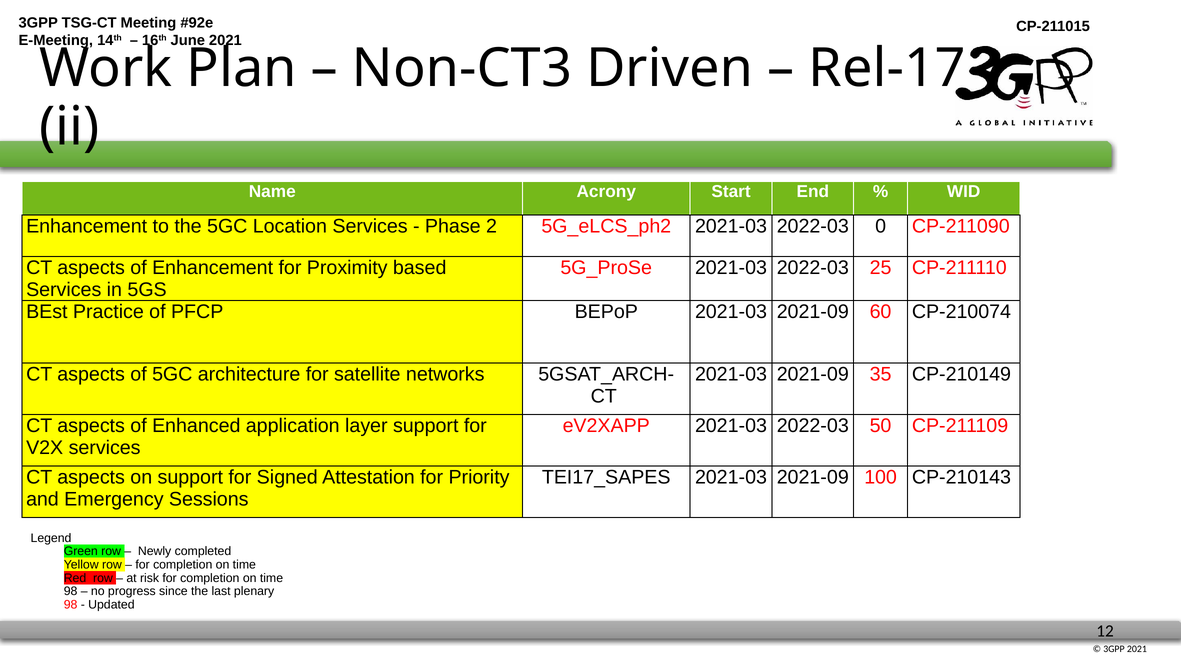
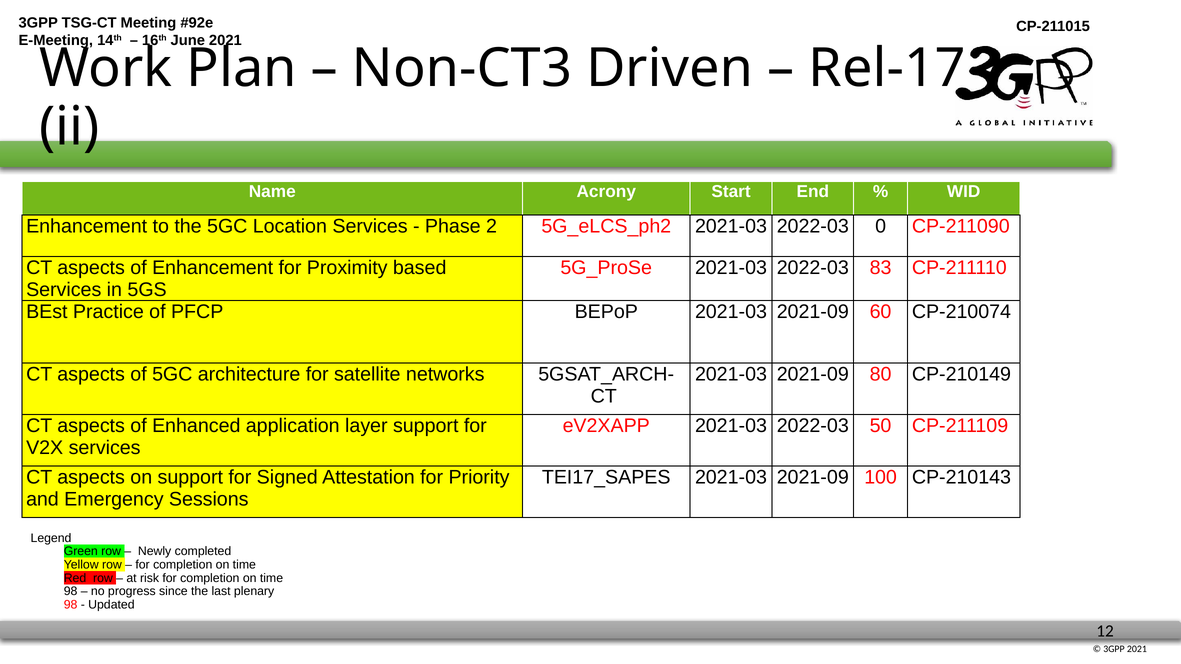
25: 25 -> 83 (881, 268)
35: 35 -> 80 (881, 375)
